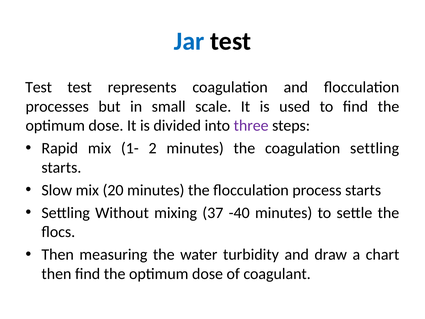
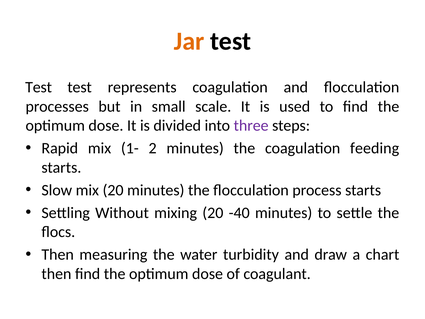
Jar colour: blue -> orange (189, 41)
coagulation settling: settling -> feeding (375, 148)
mixing 37: 37 -> 20 (213, 213)
